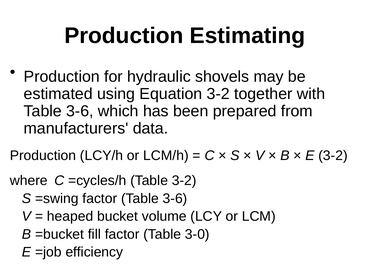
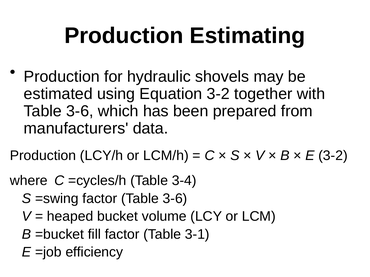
Table 3-2: 3-2 -> 3-4 (184, 181)
3-0: 3-0 -> 3-1 (197, 235)
